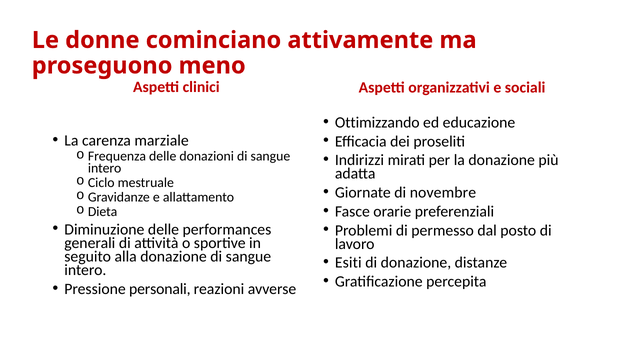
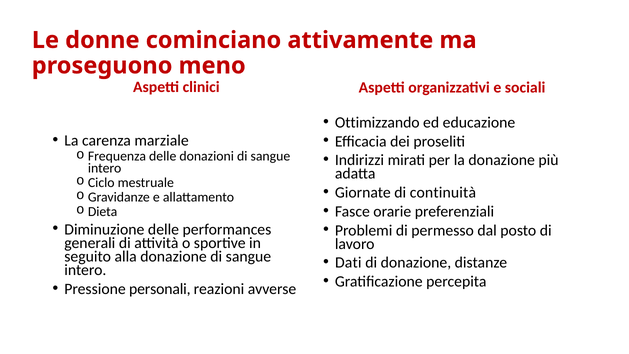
novembre: novembre -> continuità (443, 193)
Esiti: Esiti -> Dati (348, 263)
